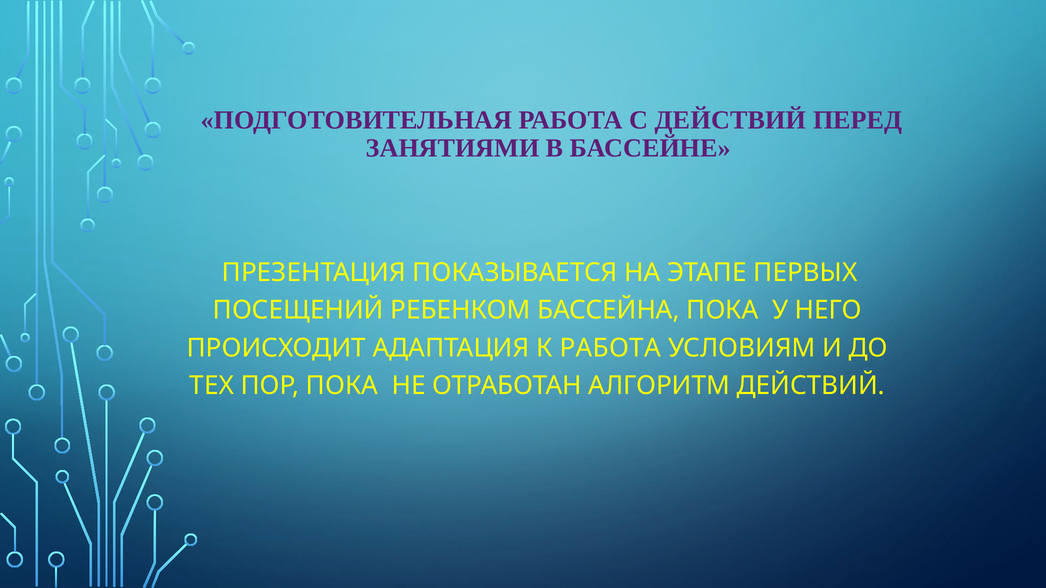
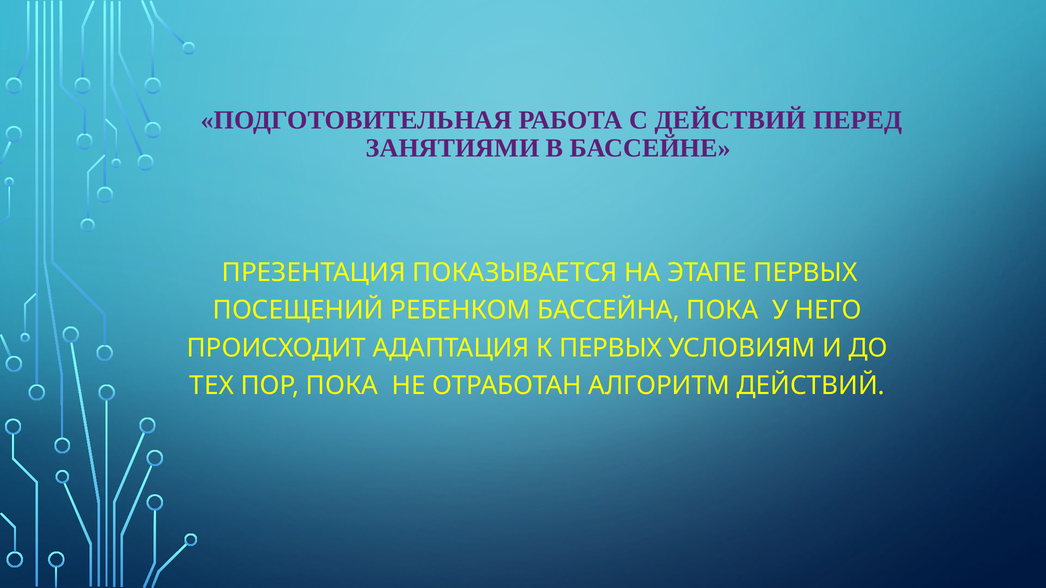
К РАБОТА: РАБОТА -> ПЕРВЫХ (611, 348)
